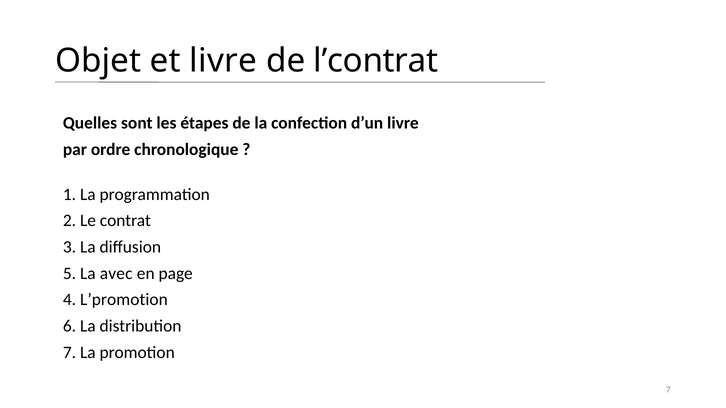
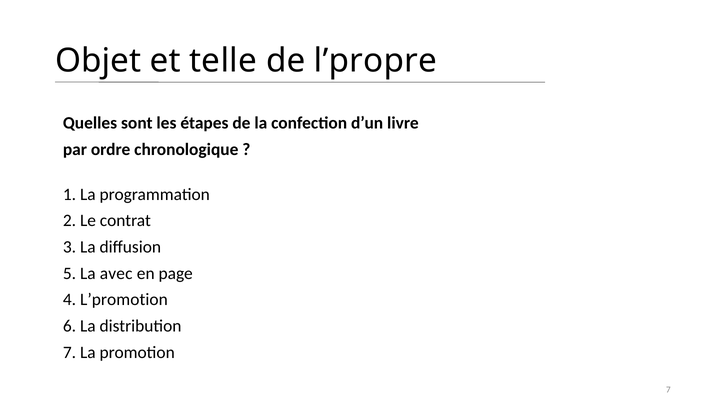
et livre: livre -> telle (223, 61)
l’contrat: l’contrat -> l’propre (376, 61)
